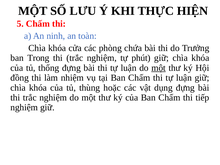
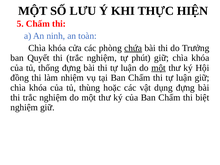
chứa underline: none -> present (133, 48)
Trong: Trong -> Quyết (38, 58)
tiếp: tiếp -> biệt (202, 98)
